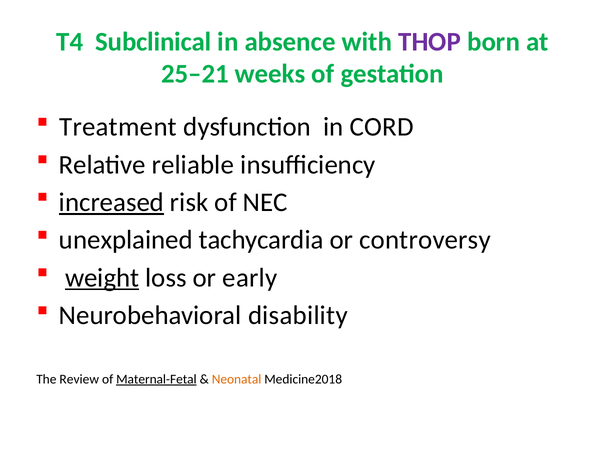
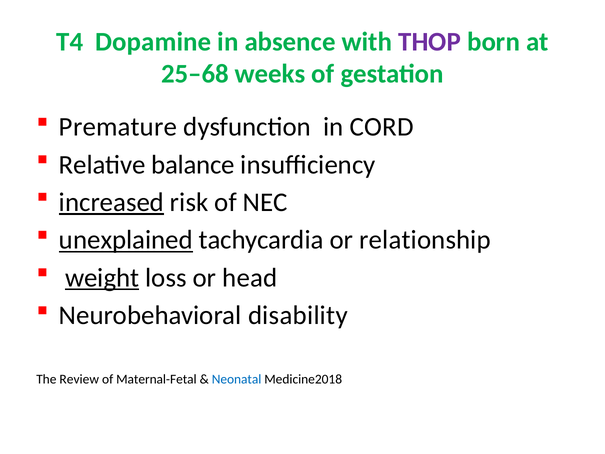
Subclinical: Subclinical -> Dopamine (153, 42)
25–21: 25–21 -> 25–68 (195, 74)
Treatment: Treatment -> Premature (118, 127)
reliable: reliable -> balance (193, 165)
unexplained underline: none -> present (126, 240)
controversy: controversy -> relationship (425, 240)
early: early -> head (250, 278)
Maternal-Fetal underline: present -> none (156, 379)
Neonatal colour: orange -> blue (237, 379)
